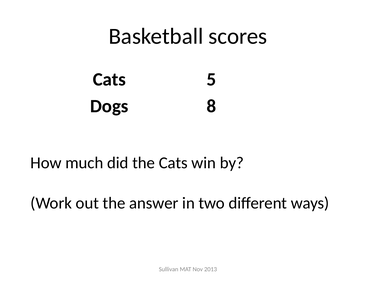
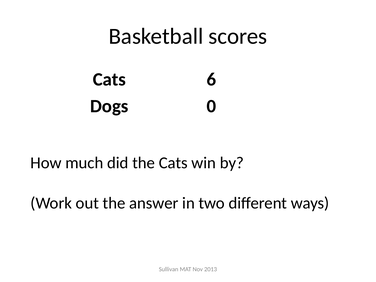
5: 5 -> 6 (211, 79)
8: 8 -> 0 (211, 106)
